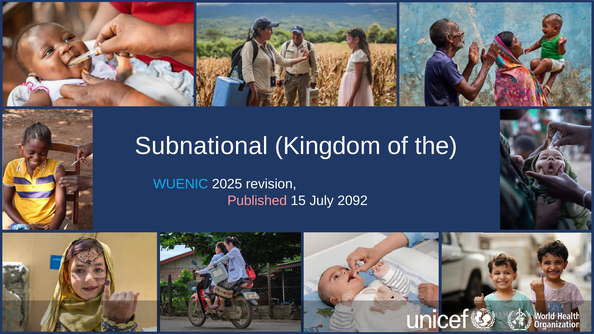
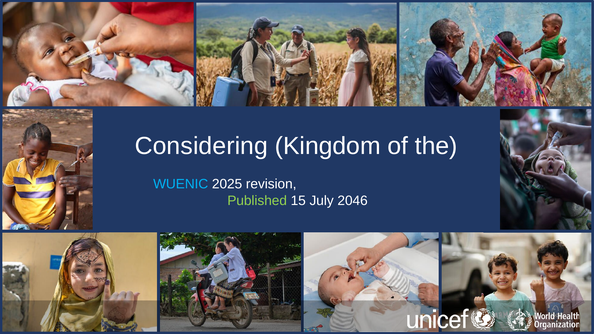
Subnational: Subnational -> Considering (201, 146)
Published colour: pink -> light green (257, 201)
2092: 2092 -> 2046 (353, 201)
